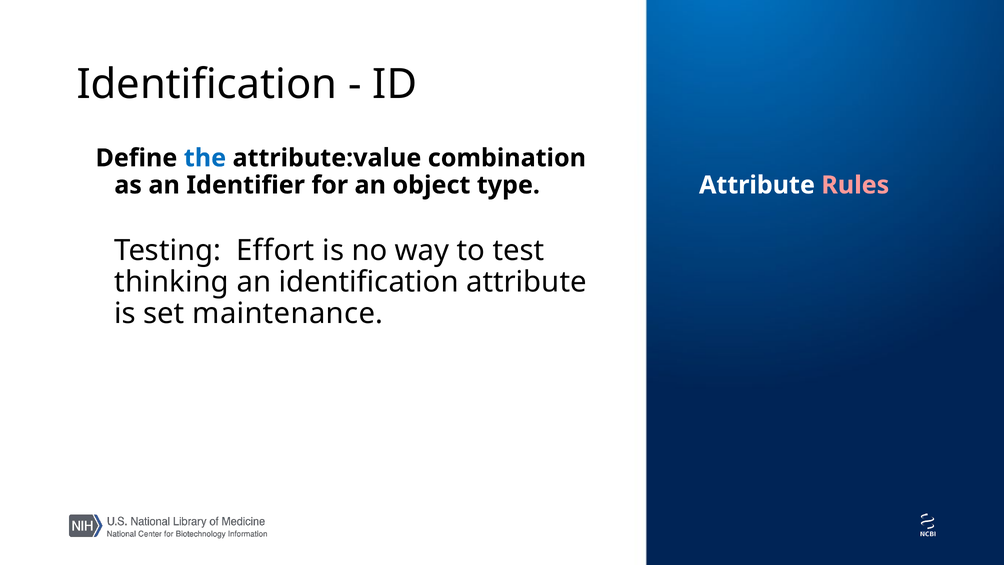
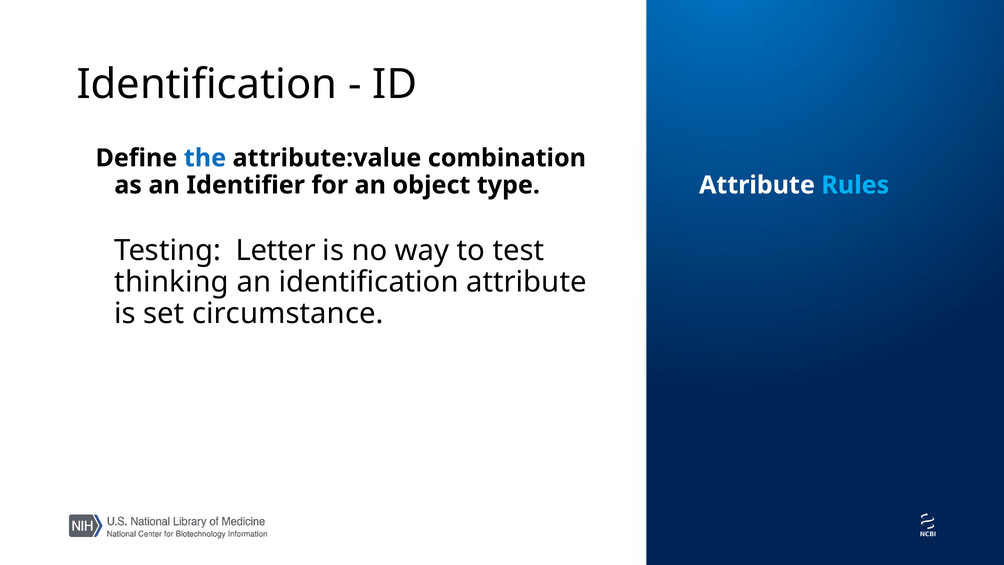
Rules colour: pink -> light blue (855, 185)
Effort: Effort -> Letter (276, 250)
maintenance: maintenance -> circumstance (288, 314)
